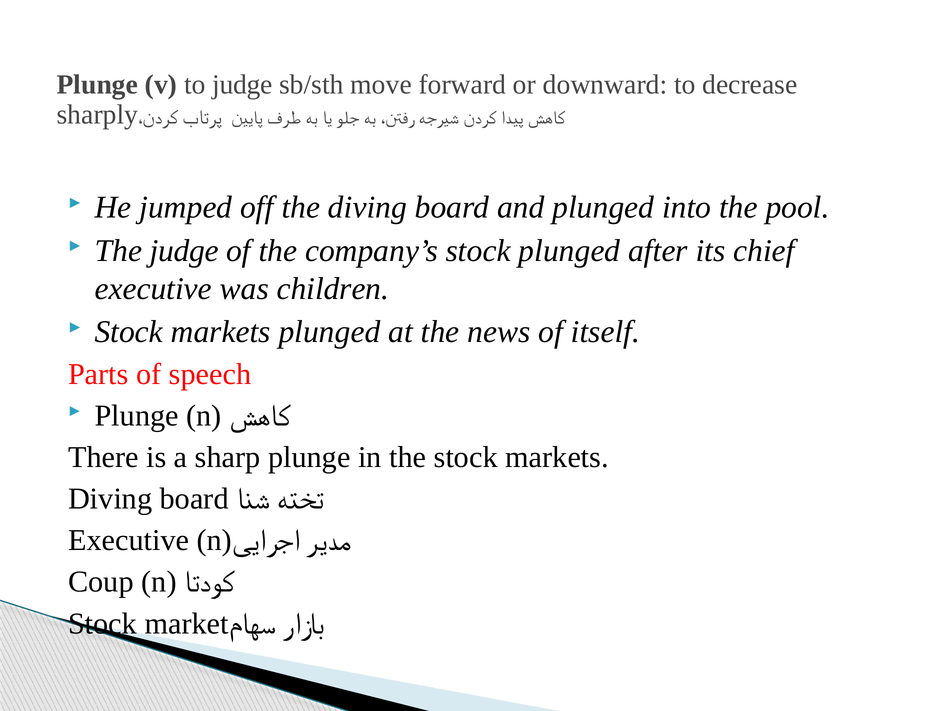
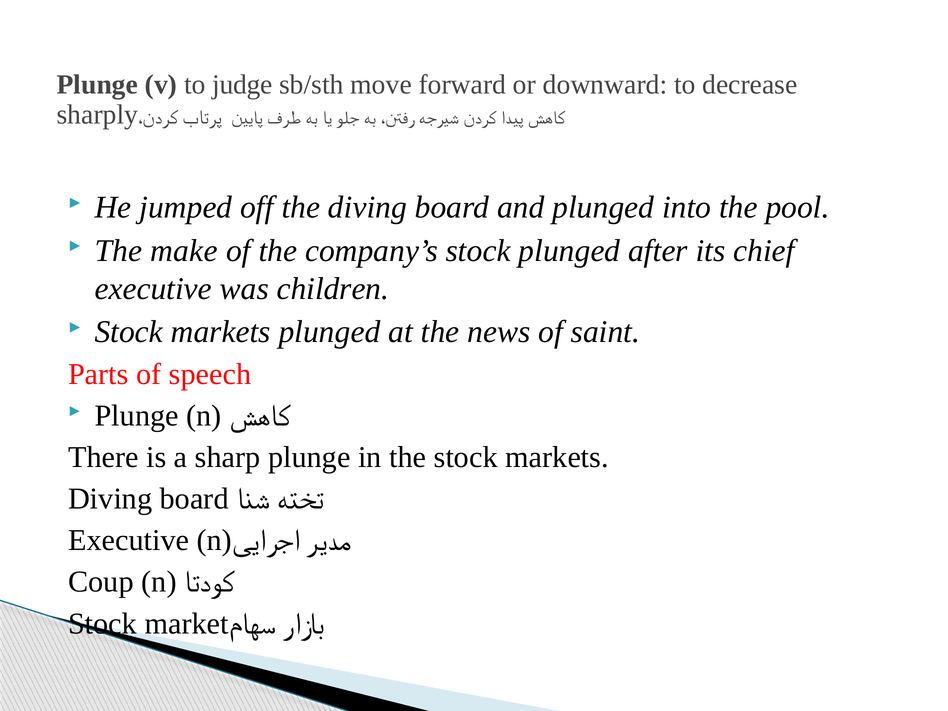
The judge: judge -> make (184, 251)
itself: itself -> saint (605, 332)
